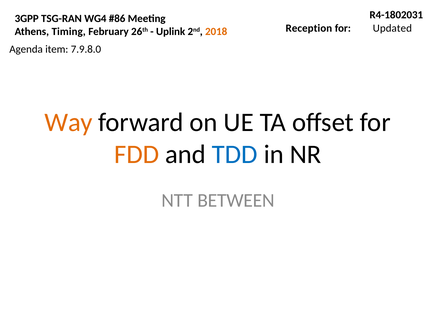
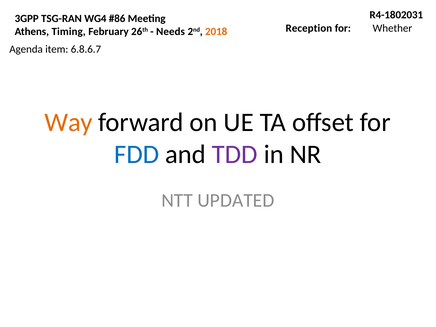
Updated: Updated -> Whether (392, 28)
Uplink: Uplink -> Needs (171, 32)
7.9.8.0: 7.9.8.0 -> 6.8.6.7 (86, 49)
FDD colour: orange -> blue (137, 154)
TDD colour: blue -> purple (235, 154)
BETWEEN: BETWEEN -> UPDATED (236, 200)
